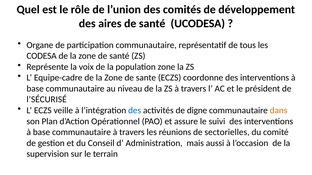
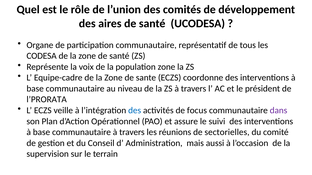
l’SÉCURISÉ: l’SÉCURISÉ -> l’PRORATA (47, 100)
digne: digne -> focus (197, 111)
dans colour: orange -> purple (279, 111)
